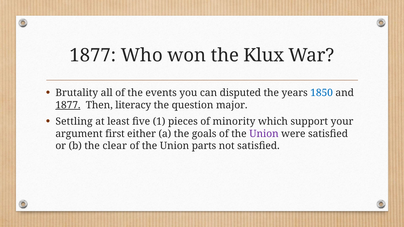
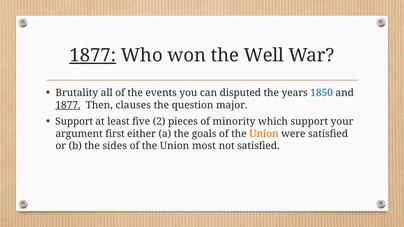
1877 underline: none -> present (93, 55)
Klux: Klux -> Well (264, 55)
literacy: literacy -> clauses (133, 105)
Settling: Settling -> Support (74, 122)
1: 1 -> 2 (159, 122)
Union colour: purple -> orange (264, 134)
clear: clear -> sides (115, 146)
parts: parts -> most (204, 146)
